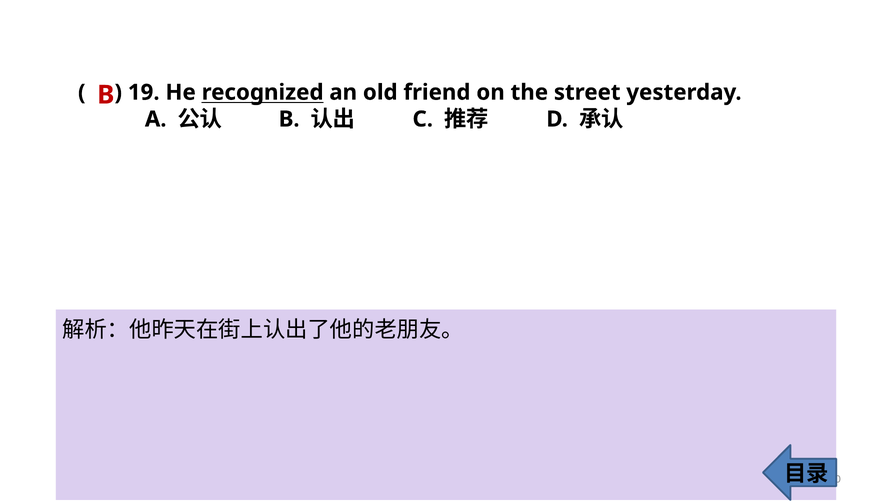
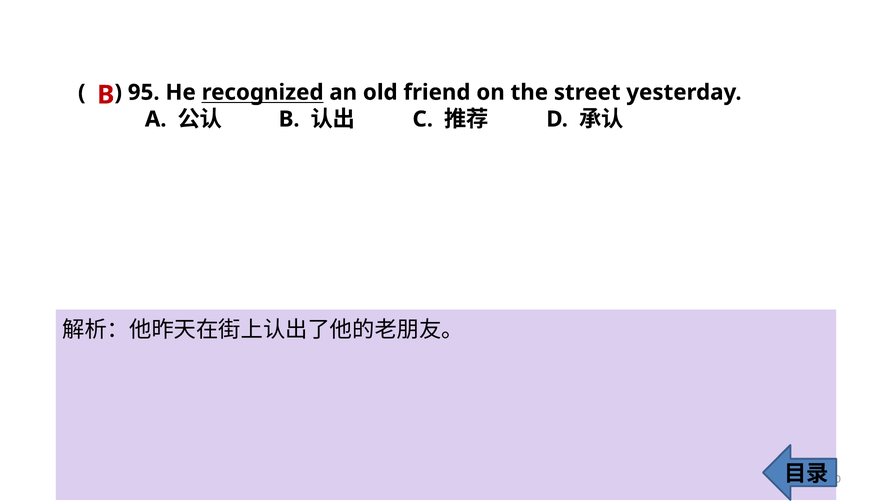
19: 19 -> 95 (144, 92)
